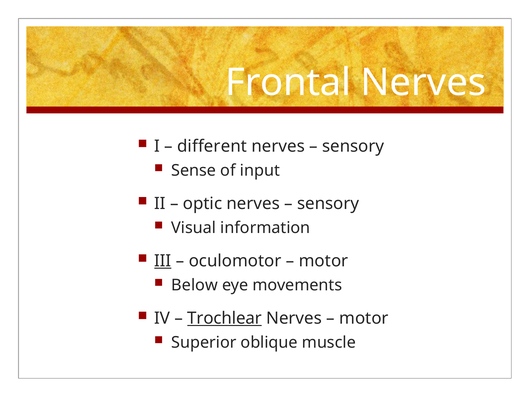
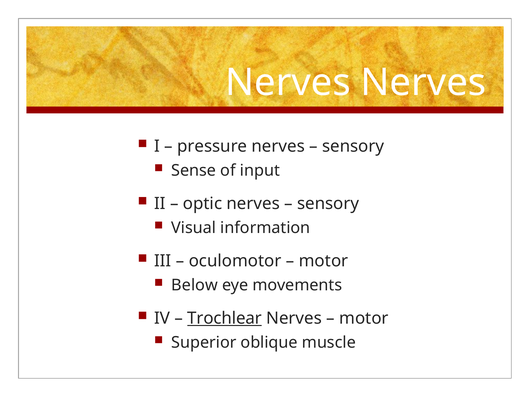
Frontal: Frontal -> Nerves (288, 83)
different: different -> pressure (212, 146)
III underline: present -> none (163, 261)
